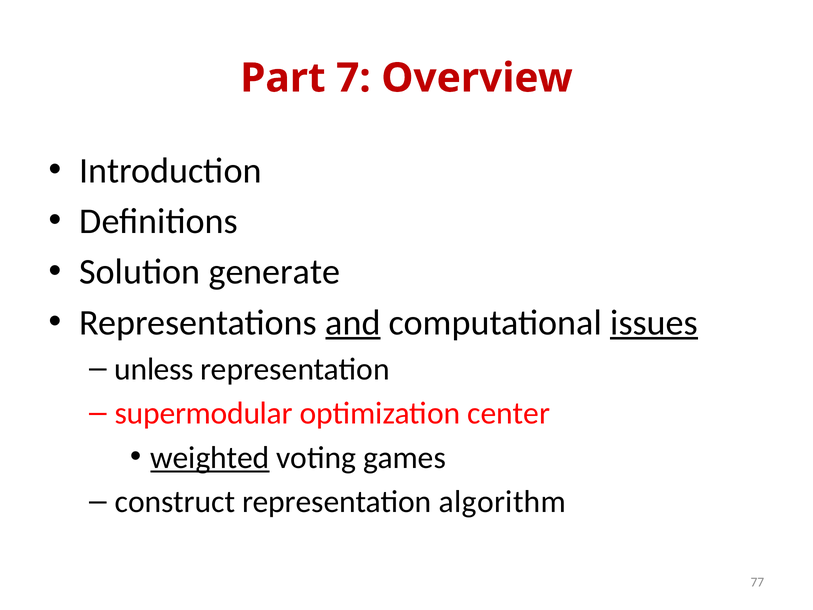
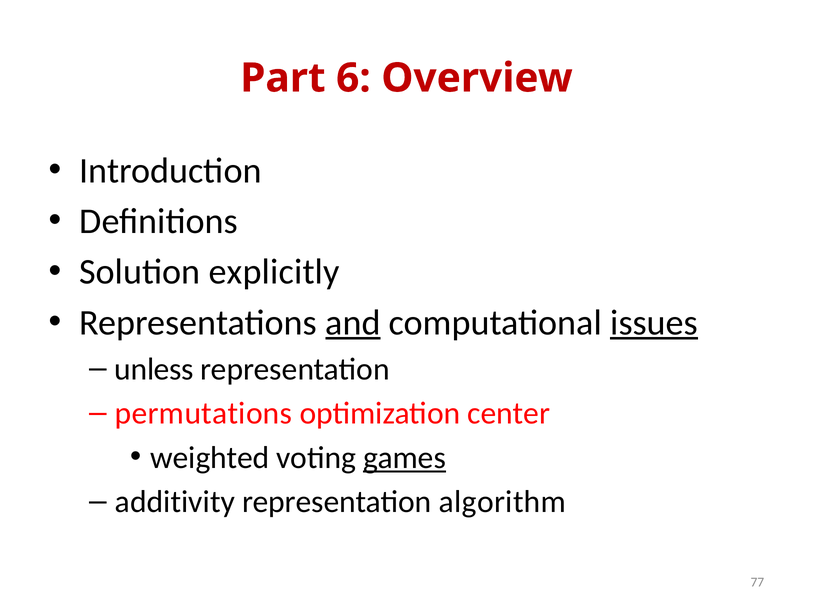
7: 7 -> 6 (353, 78)
generate: generate -> explicitly (274, 272)
supermodular: supermodular -> permutations (204, 413)
weighted underline: present -> none (210, 458)
games underline: none -> present (404, 458)
construct: construct -> additivity (175, 502)
